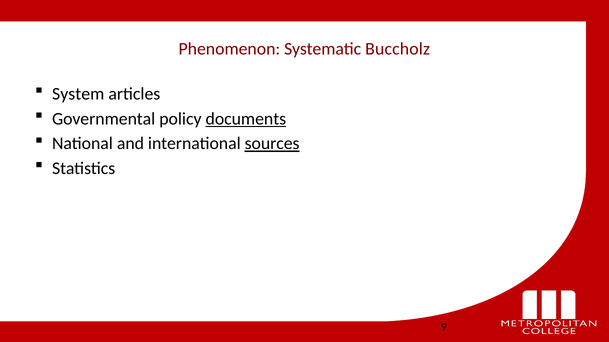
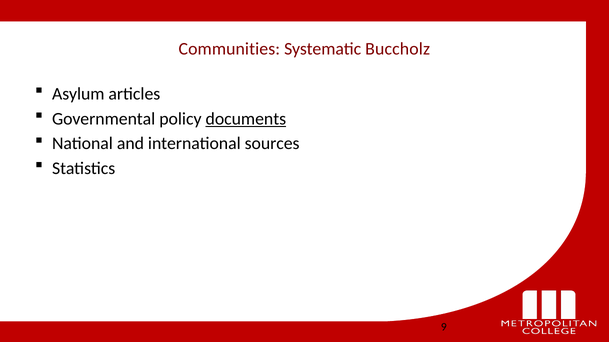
Phenomenon: Phenomenon -> Communities (229, 49)
System: System -> Asylum (78, 94)
sources underline: present -> none (272, 144)
